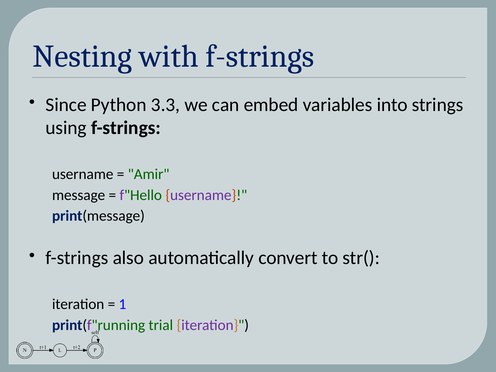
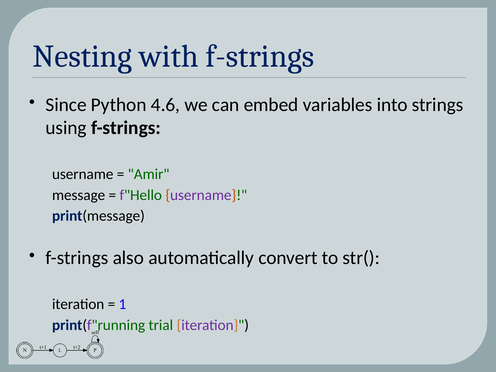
3.3: 3.3 -> 4.6 (166, 105)
